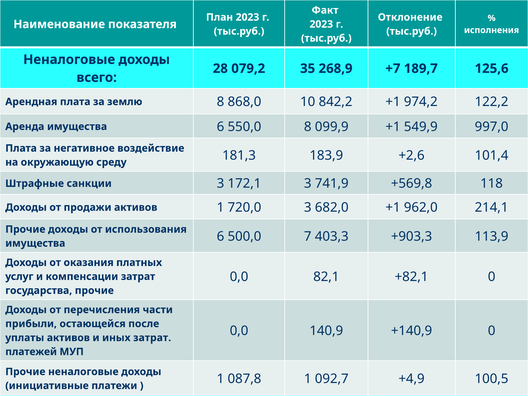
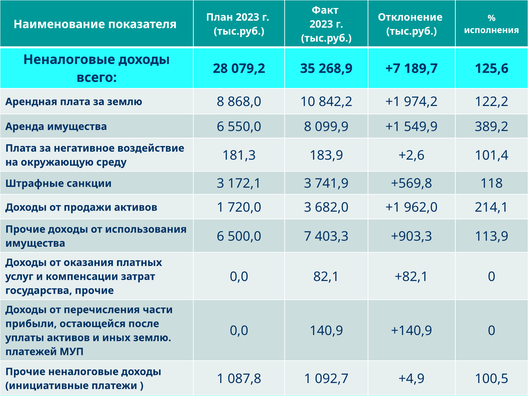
997,0: 997,0 -> 389,2 (492, 127)
иных затрат: затрат -> землю (152, 338)
